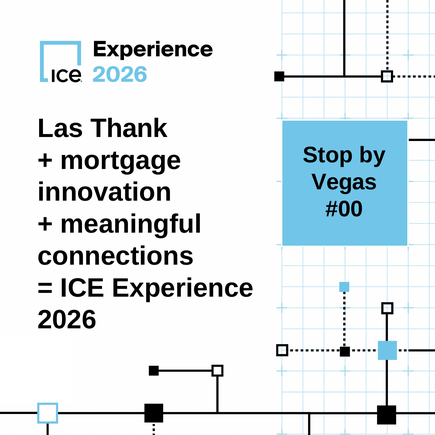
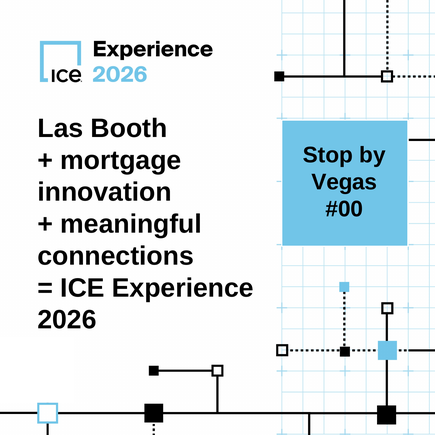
Thank: Thank -> Booth (129, 128)
